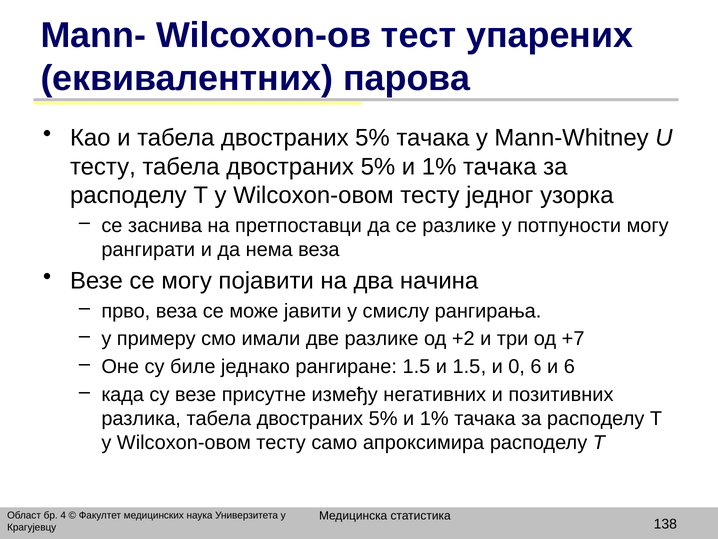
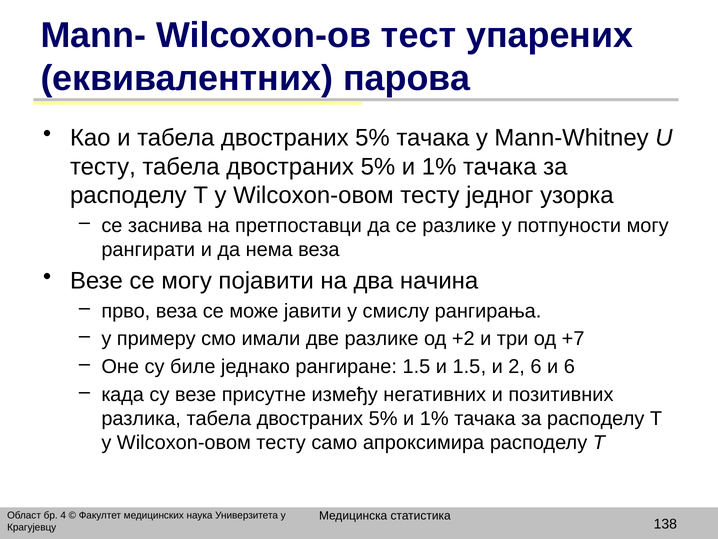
0: 0 -> 2 (517, 366)
